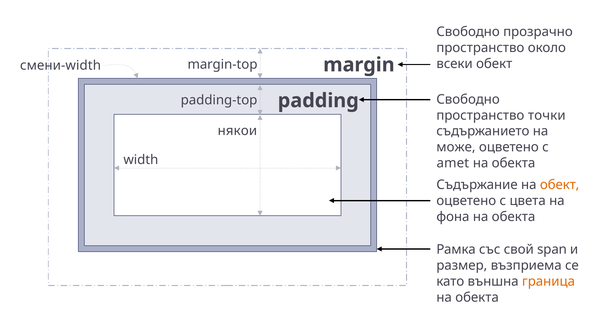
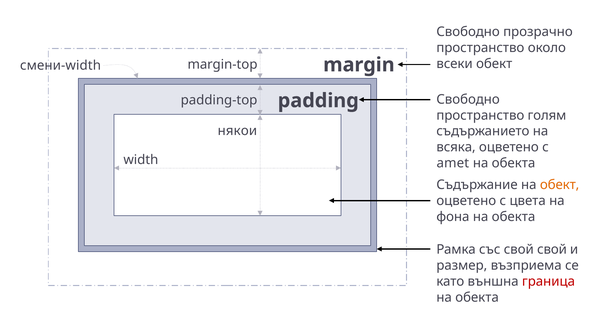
точки: точки -> голям (547, 115)
може: може -> всяка (456, 147)
свой span: span -> свой (552, 249)
граница colour: orange -> red (548, 281)
